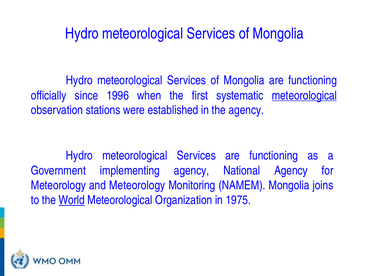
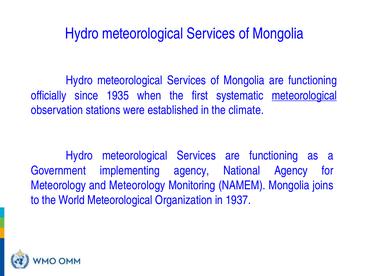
1996: 1996 -> 1935 (118, 95)
the agency: agency -> climate (246, 110)
World underline: present -> none (72, 200)
1975: 1975 -> 1937 (238, 200)
